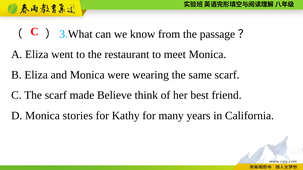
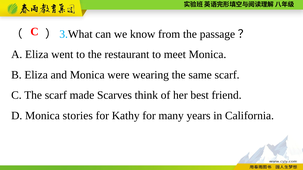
Believe: Believe -> Scarves (114, 95)
